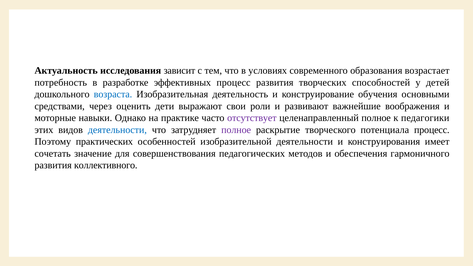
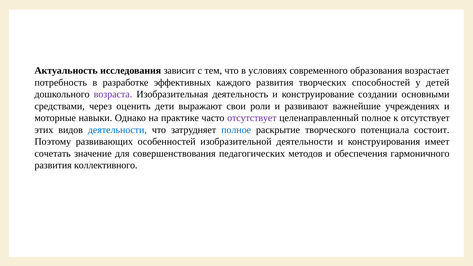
эффективных процесс: процесс -> каждого (234, 82)
возраста colour: blue -> purple (113, 94)
обучения: обучения -> создании (378, 94)
воображения: воображения -> учреждениях (412, 106)
к педагогики: педагогики -> отсутствует (425, 118)
полное colour: purple -> blue (236, 130)
потенциала процесс: процесс -> состоит (432, 130)
практических: практических -> развивающих (104, 142)
